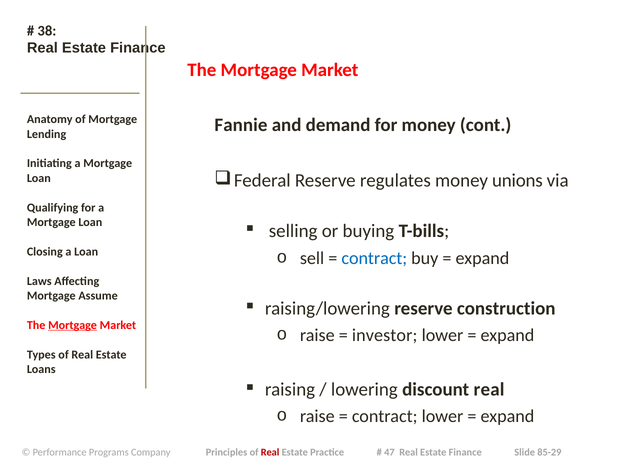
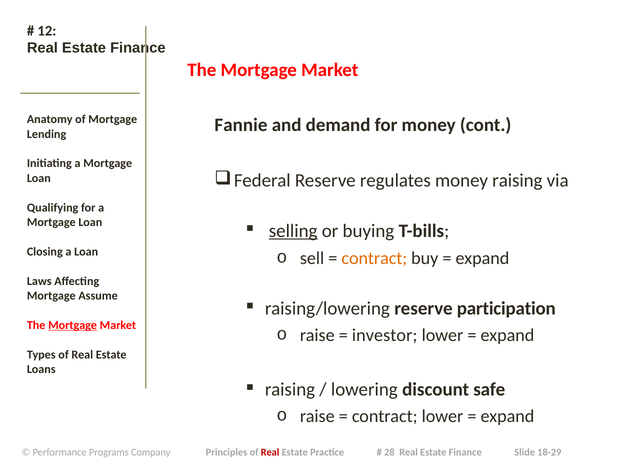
38: 38 -> 12 (47, 31)
money unions: unions -> raising (517, 180)
selling underline: none -> present (293, 231)
contract colour: blue -> orange (374, 258)
construction: construction -> participation (506, 308)
discount real: real -> safe (489, 390)
47: 47 -> 28 (389, 452)
85-29: 85-29 -> 18-29 (549, 452)
